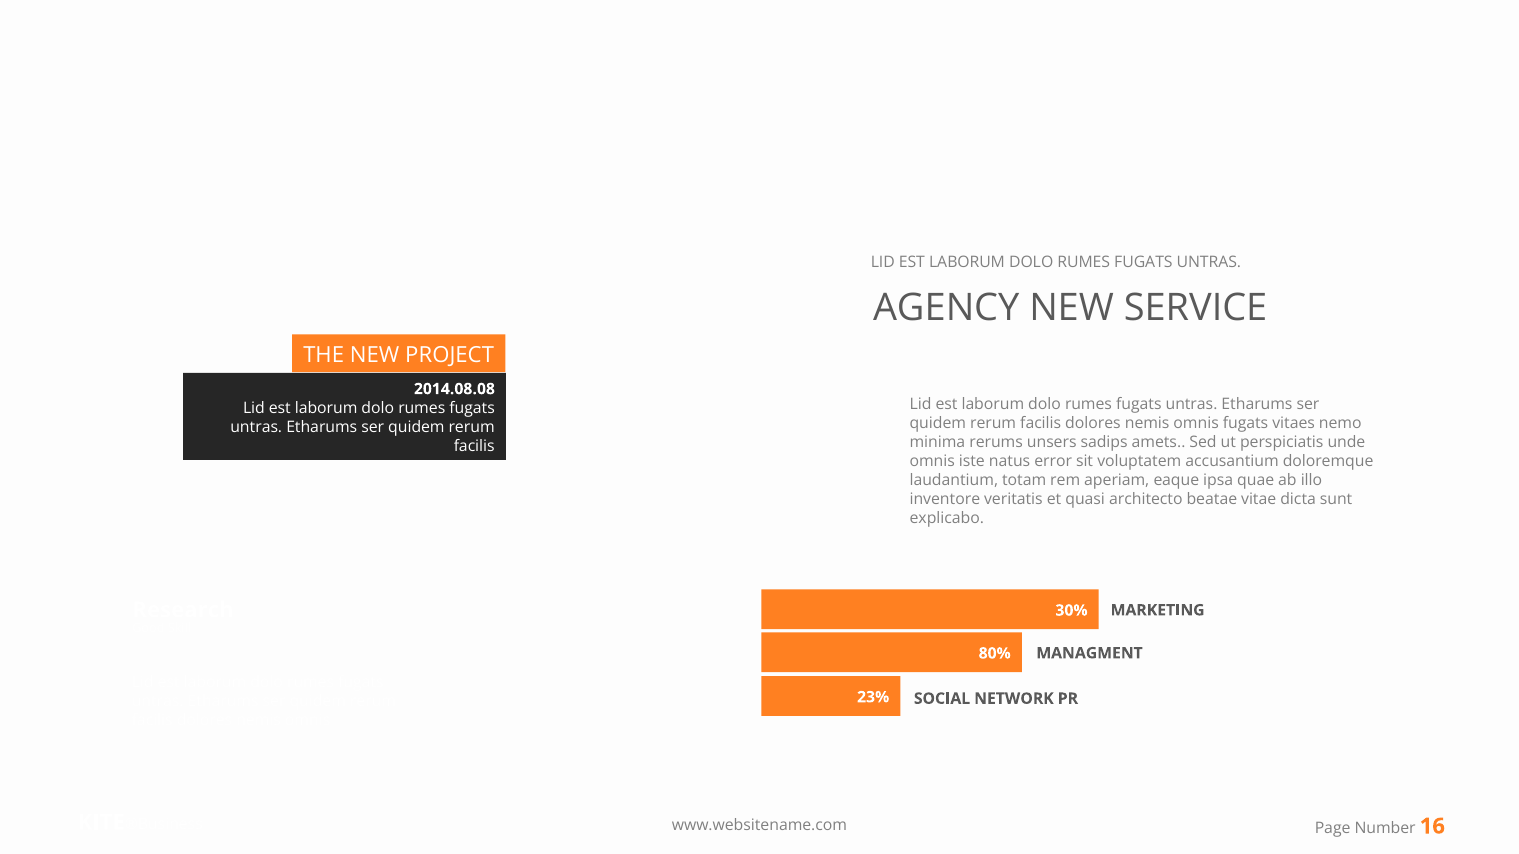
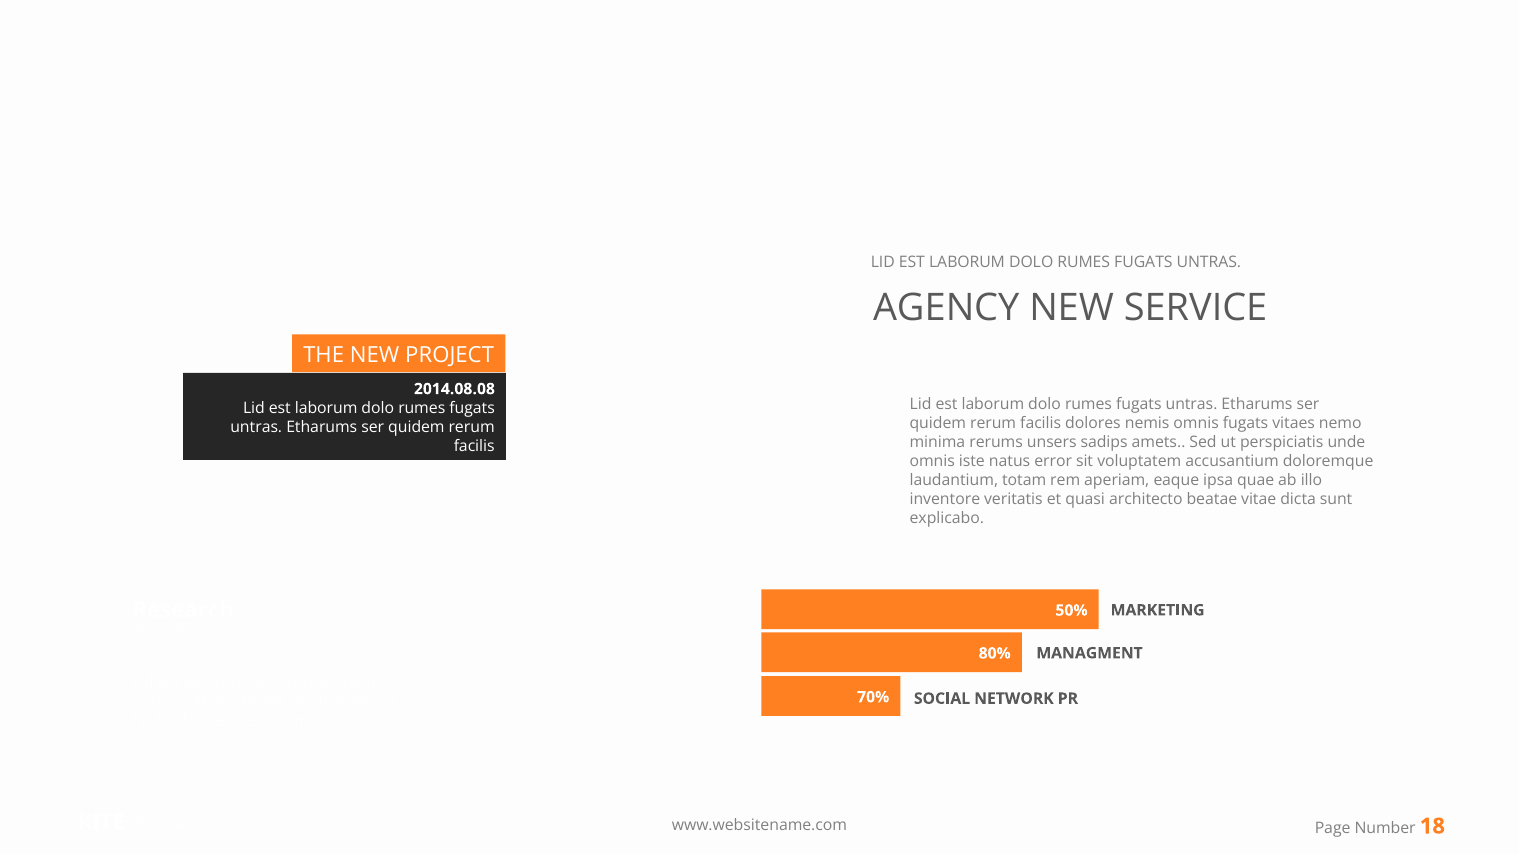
30%: 30% -> 50% (1072, 611)
23%: 23% -> 70% (873, 697)
16: 16 -> 18 (1432, 827)
